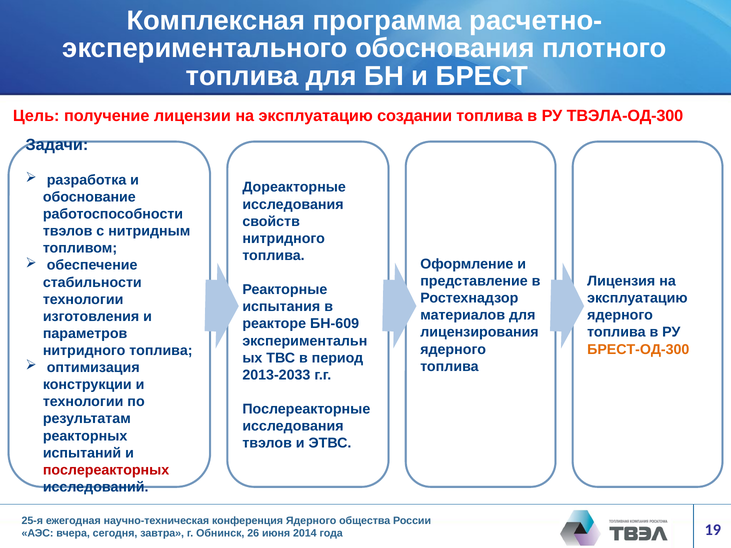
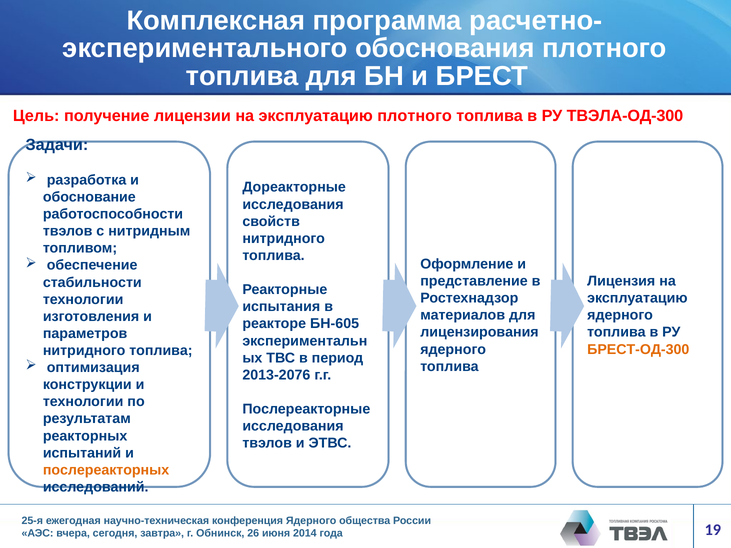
эксплуатацию создании: создании -> плотного (415, 116)
БН-609: БН-609 -> БН-605 (335, 324)
2013-2033: 2013-2033 -> 2013-2076 (276, 375)
послереакторных colour: red -> orange (106, 470)
